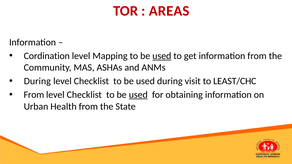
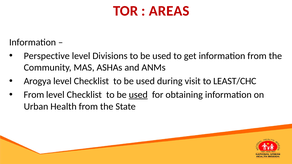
Cordination: Cordination -> Perspective (47, 56)
Mapping: Mapping -> Divisions (110, 56)
used underline: present -> none (162, 56)
During: During -> Arogya (37, 81)
